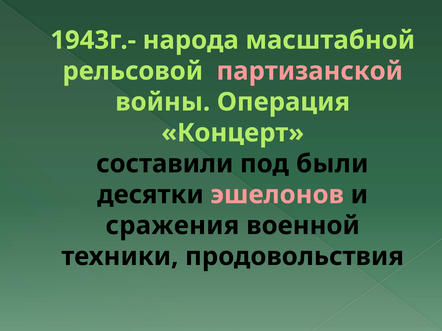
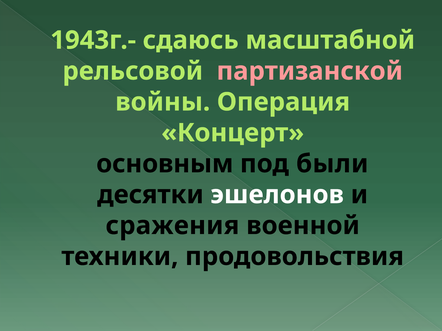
народа: народа -> сдаюсь (191, 40)
составили: составили -> основным (165, 164)
эшелонов colour: pink -> white (277, 195)
